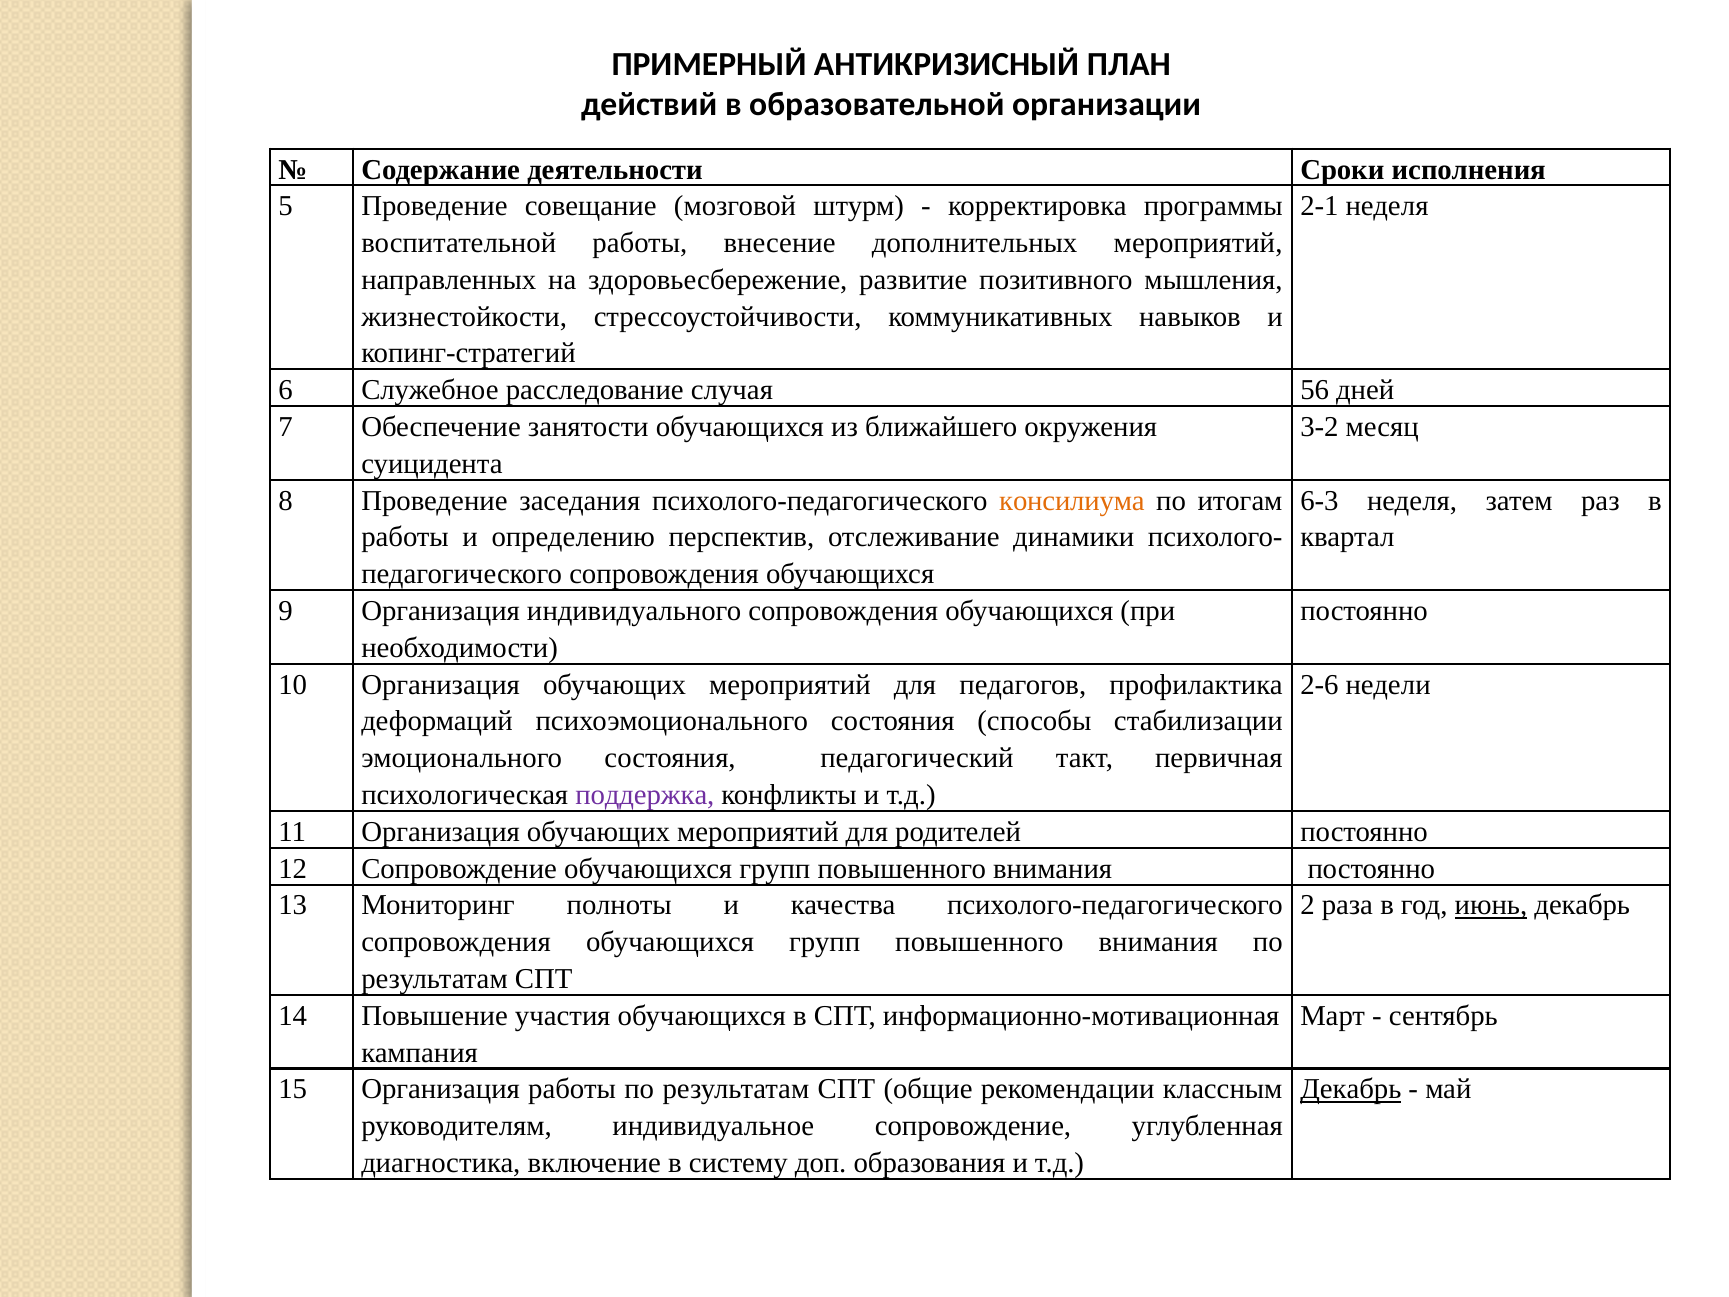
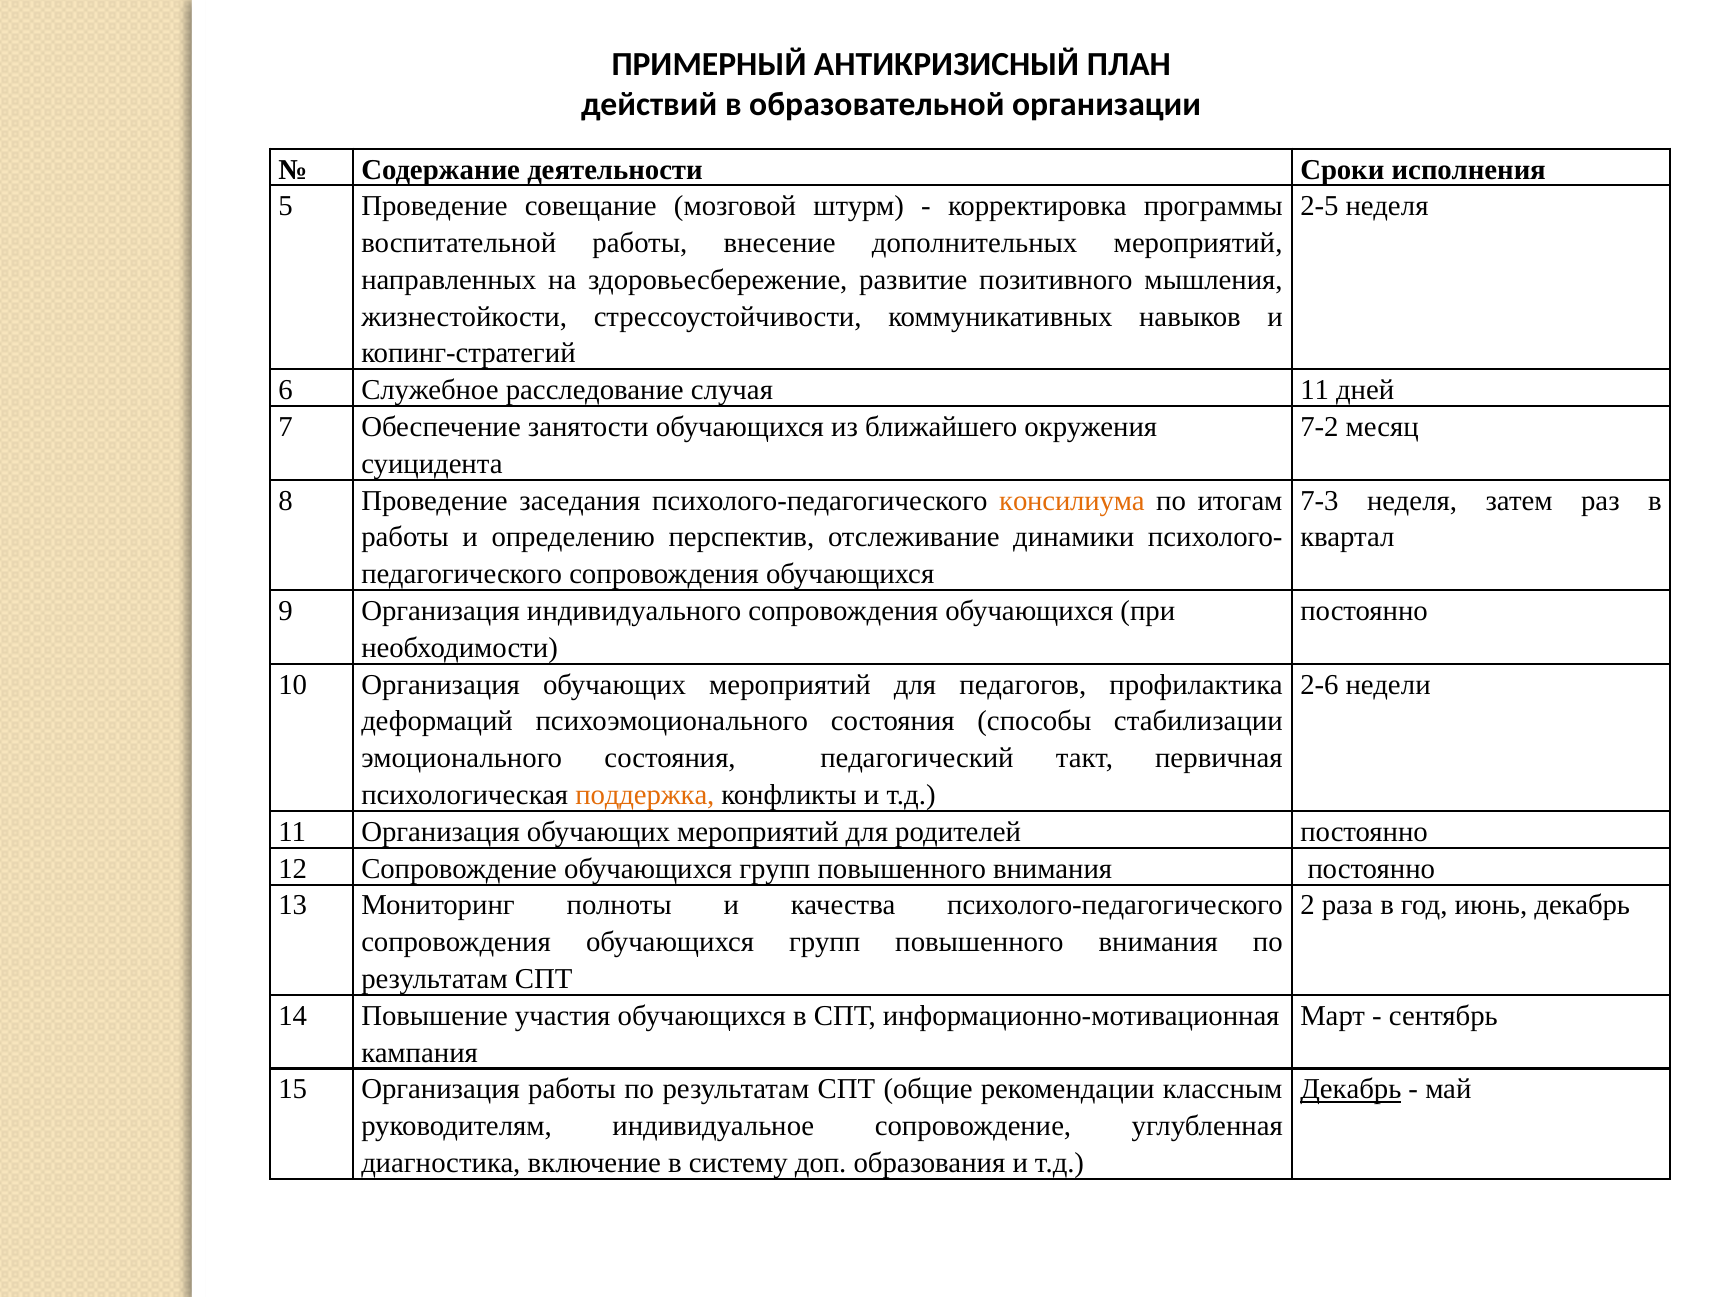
2-1: 2-1 -> 2-5 (1319, 206)
случая 56: 56 -> 11 (1315, 390)
3-2: 3-2 -> 7-2 (1319, 427)
6-3: 6-3 -> 7-3 (1319, 501)
поддержка colour: purple -> orange (645, 795)
июнь underline: present -> none (1491, 905)
